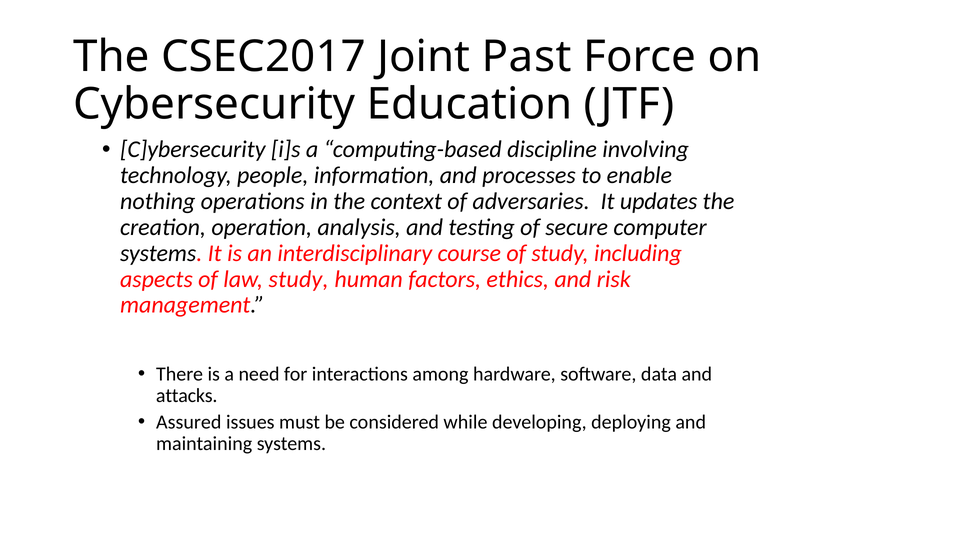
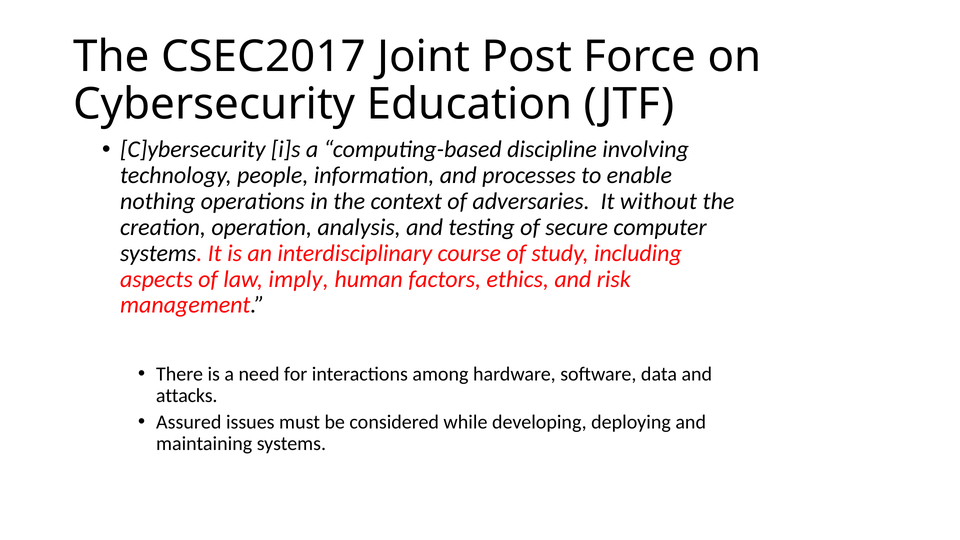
Past: Past -> Post (527, 57)
updates: updates -> without (658, 201)
law study: study -> imply (299, 279)
